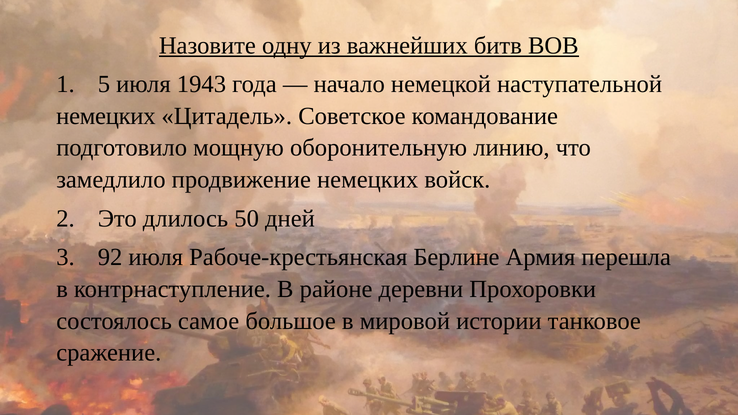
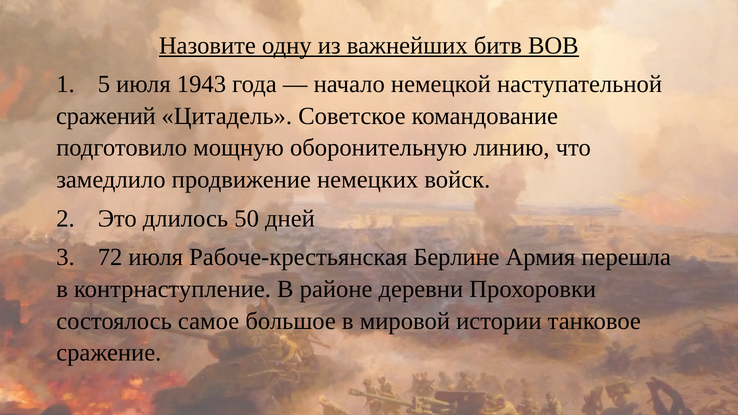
немецких: немецких -> сражений (106, 116)
92: 92 -> 72 (110, 257)
